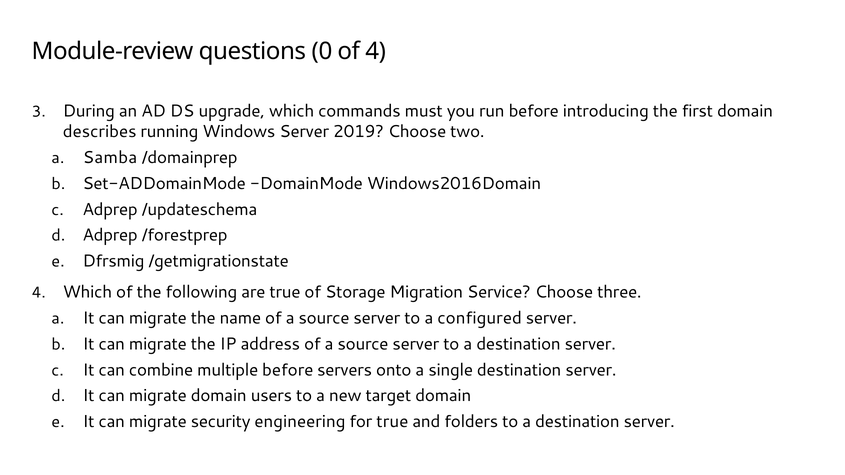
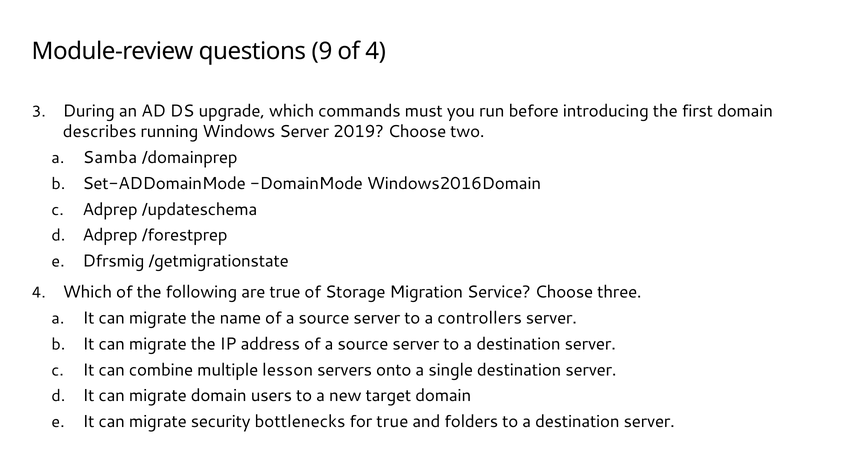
0: 0 -> 9 (322, 51)
configured: configured -> controllers (480, 318)
multiple before: before -> lesson (288, 370)
engineering: engineering -> bottlenecks (300, 422)
